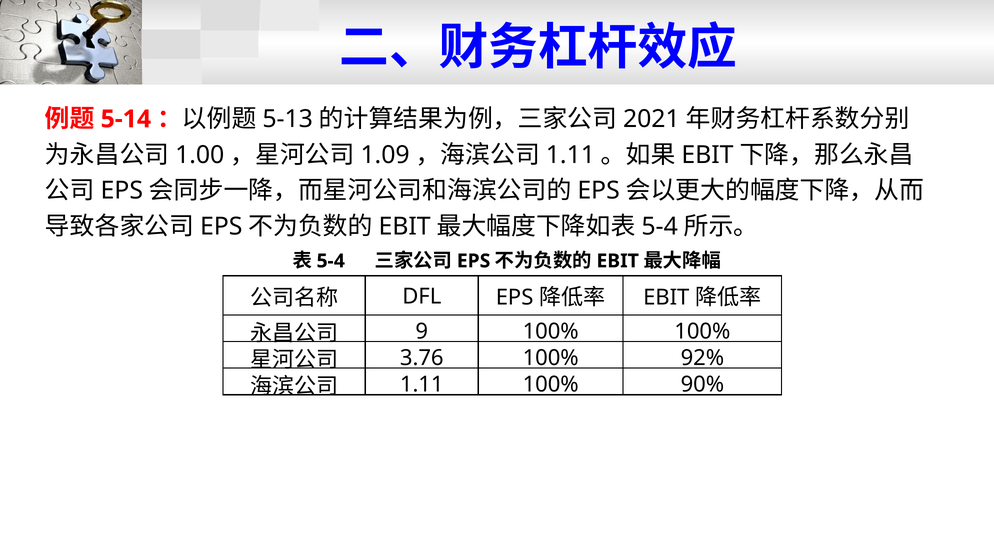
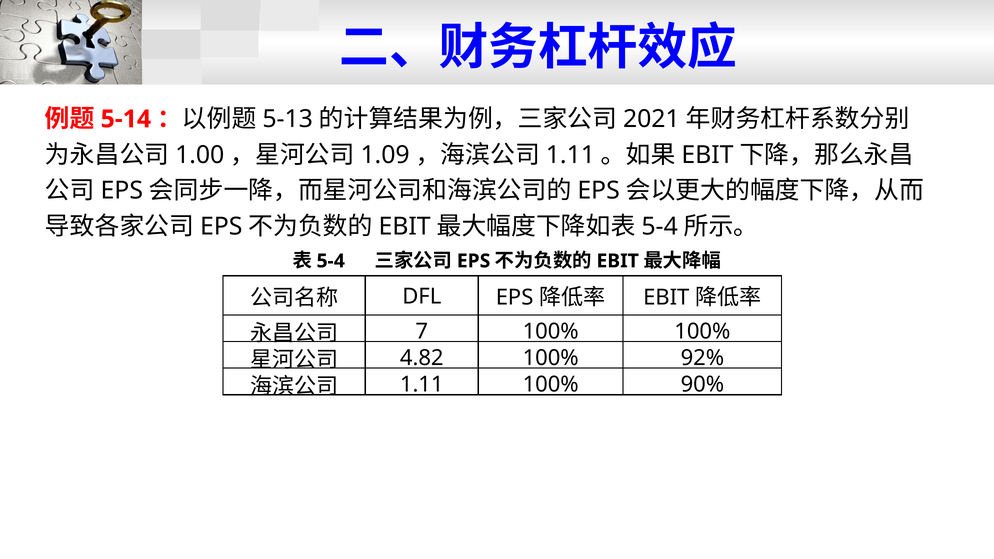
9: 9 -> 7 (422, 331)
3.76: 3.76 -> 4.82 (422, 358)
